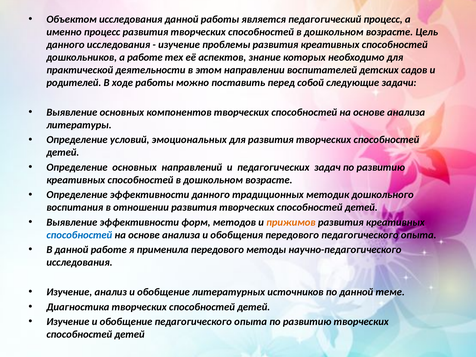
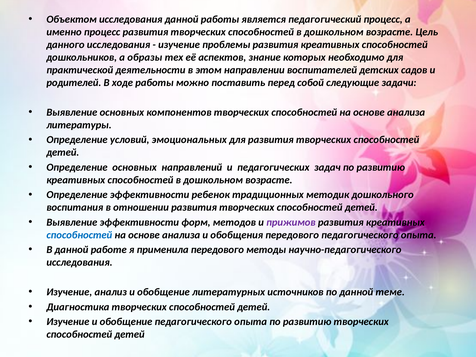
а работе: работе -> образы (145, 57)
эффективности данного: данного -> ребенок (211, 195)
прижимов colour: orange -> purple (291, 222)
